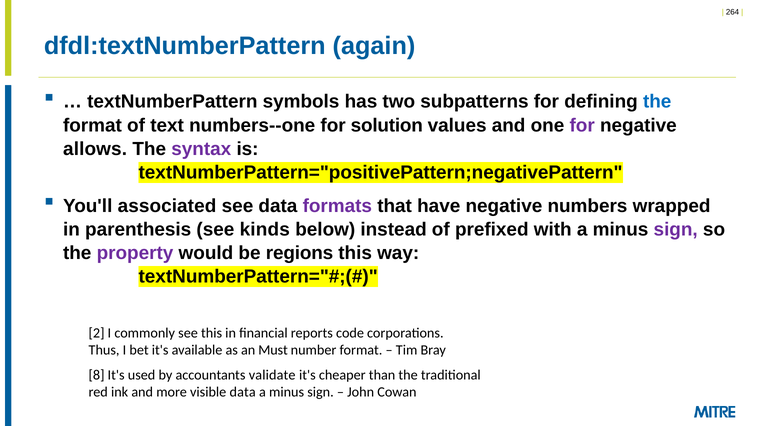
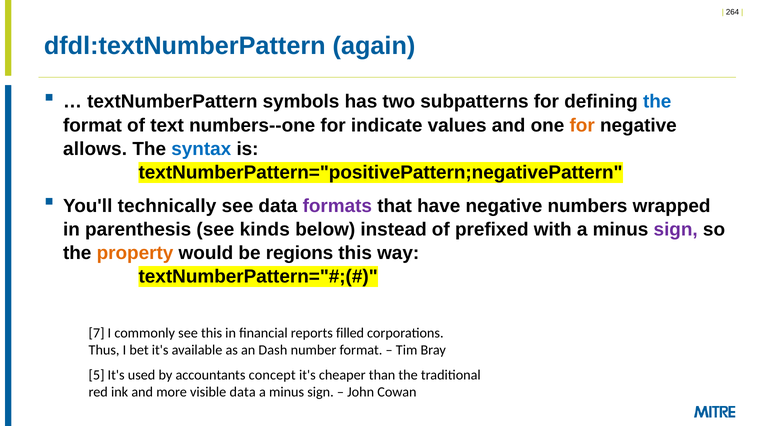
solution: solution -> indicate (387, 125)
for colour: purple -> orange (582, 125)
syntax colour: purple -> blue (201, 149)
associated: associated -> technically (167, 206)
property colour: purple -> orange (135, 253)
2: 2 -> 7 (97, 333)
code: code -> filled (350, 333)
Must: Must -> Dash (273, 350)
8: 8 -> 5 (97, 375)
validate: validate -> concept (272, 375)
